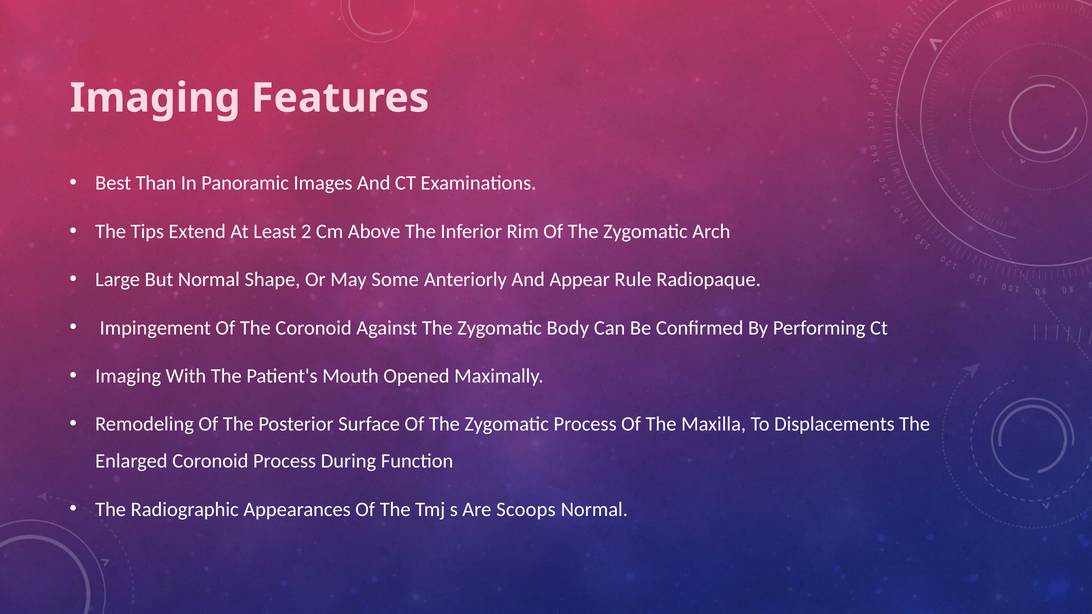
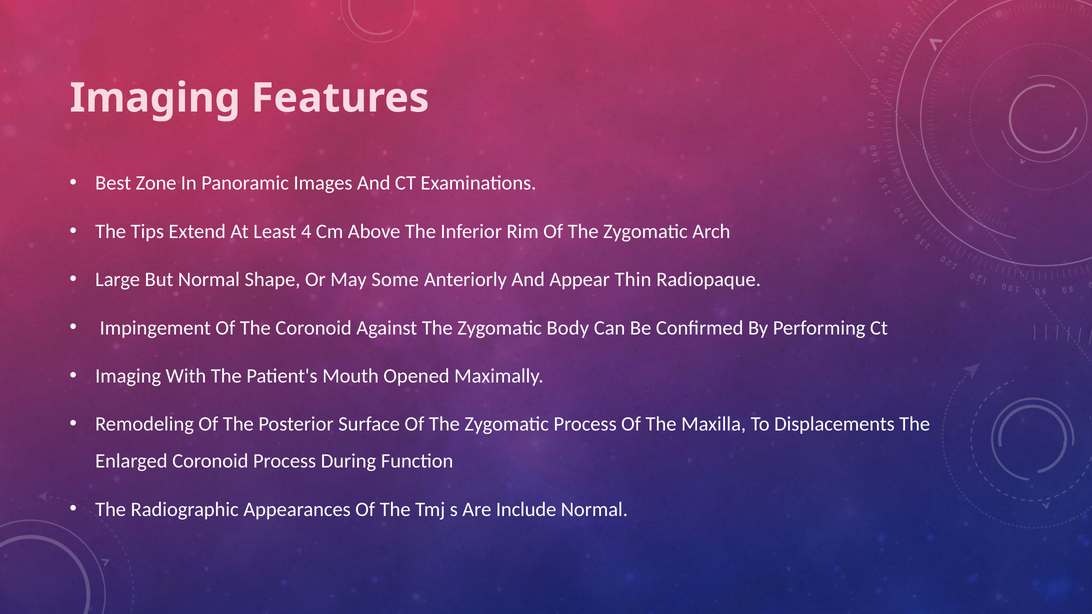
Than: Than -> Zone (156, 183)
2: 2 -> 4 (306, 231)
Rule: Rule -> Thin (633, 280)
Scoops: Scoops -> Include (526, 509)
